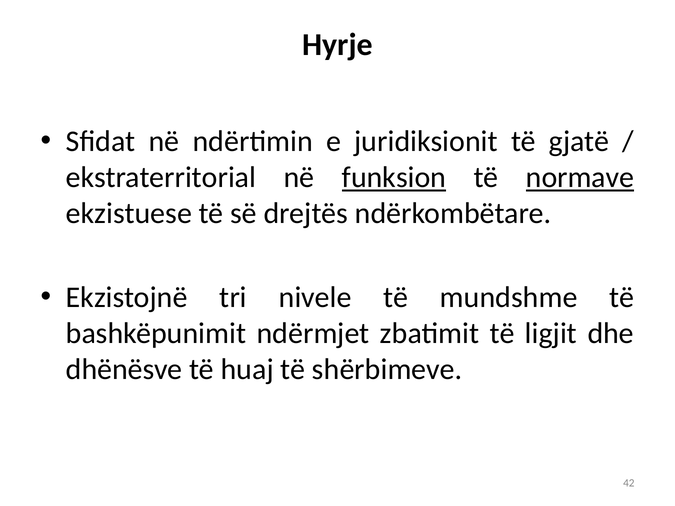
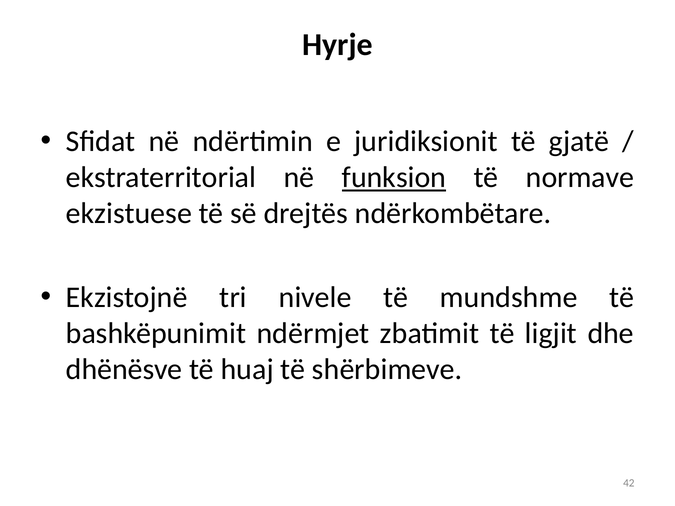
normave underline: present -> none (580, 178)
